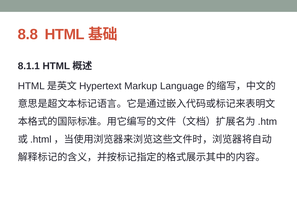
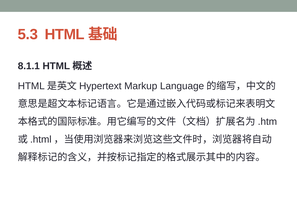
8.8: 8.8 -> 5.3 (28, 34)
